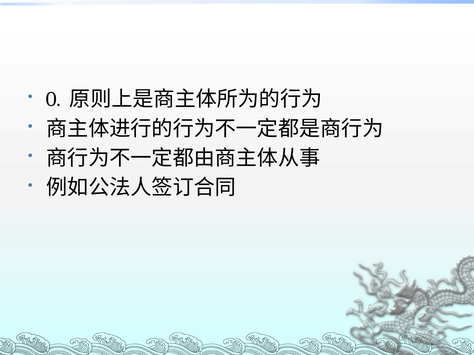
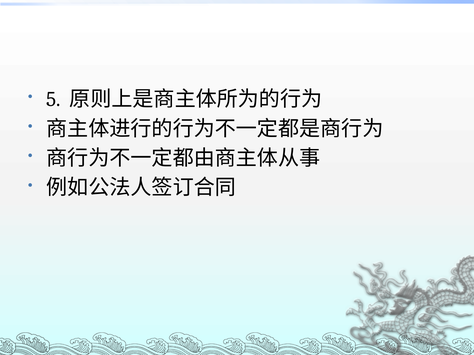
0: 0 -> 5 (53, 99)
